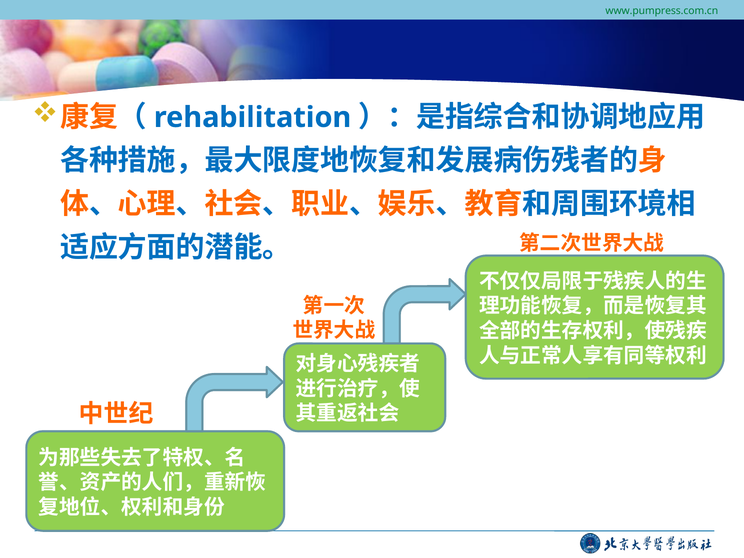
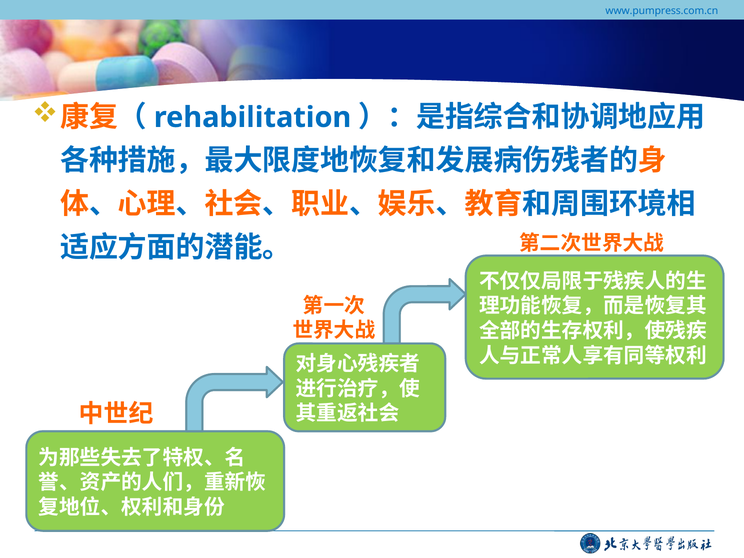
www.pumpress.com.cn colour: green -> blue (662, 11)
